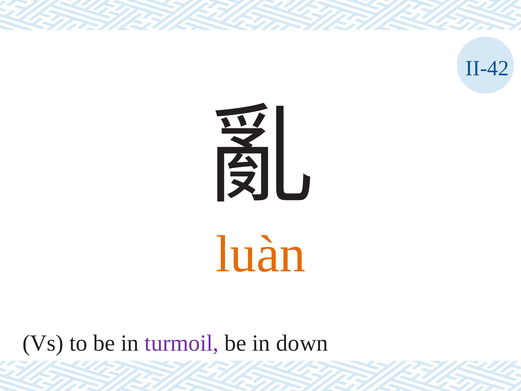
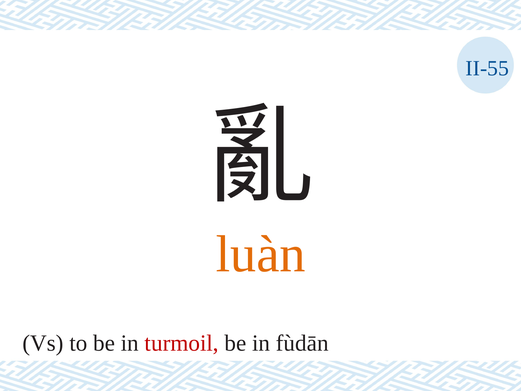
II-42: II-42 -> II-55 (487, 68)
turmoil colour: purple -> red (182, 343)
down: down -> fùdān (302, 343)
